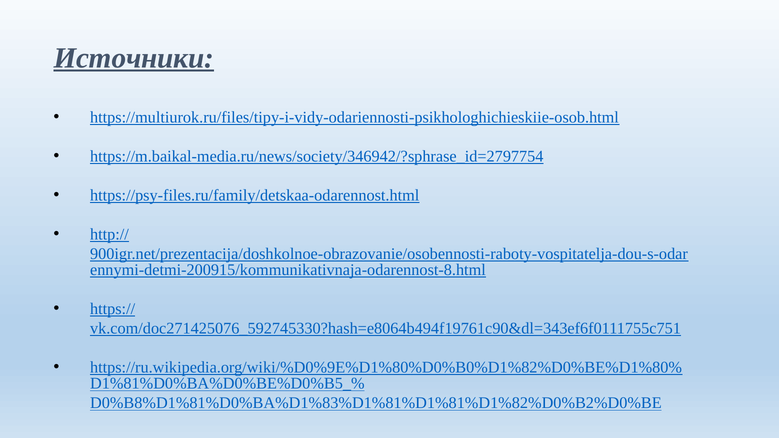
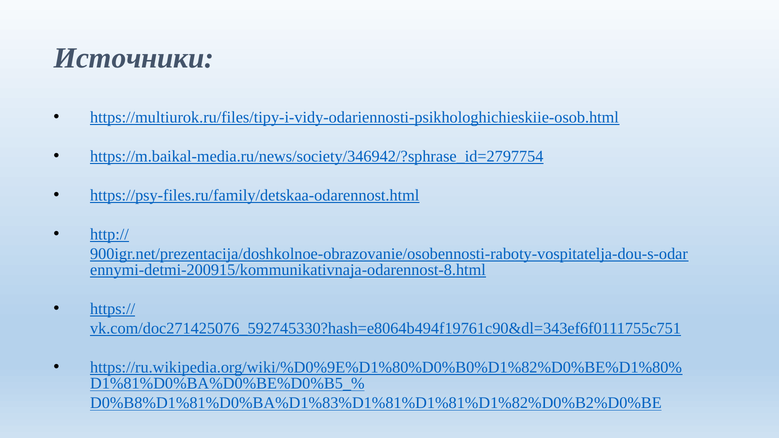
Источники underline: present -> none (134, 58)
